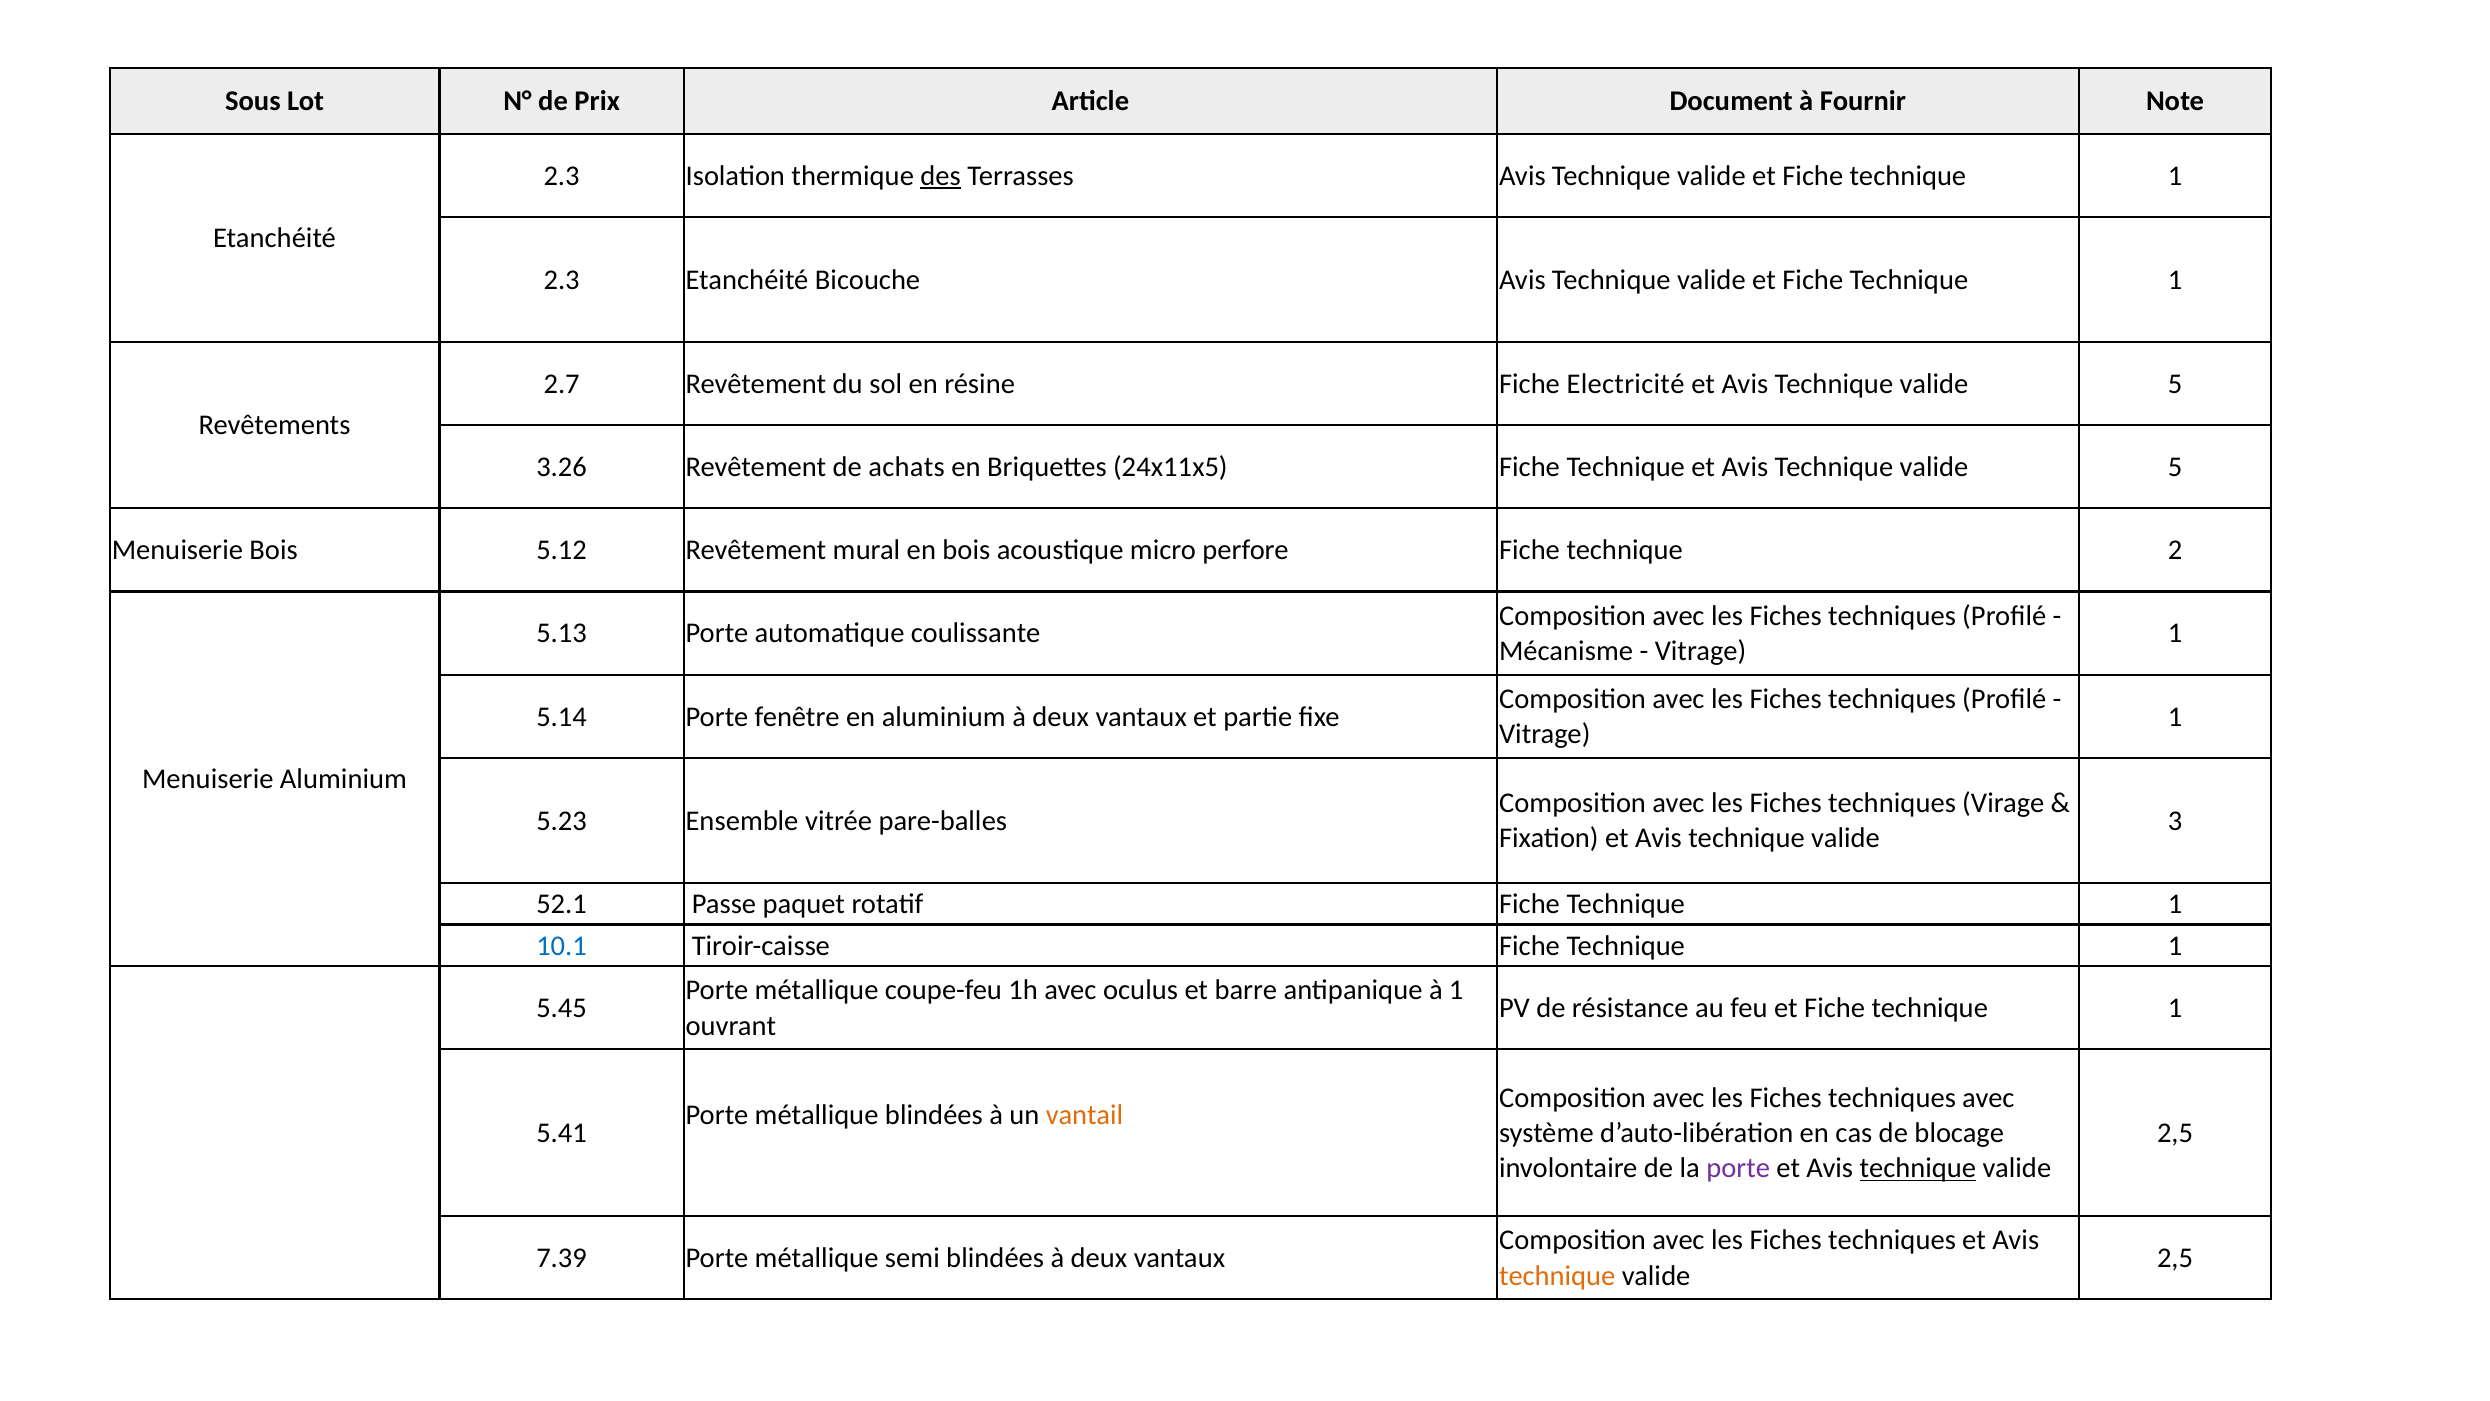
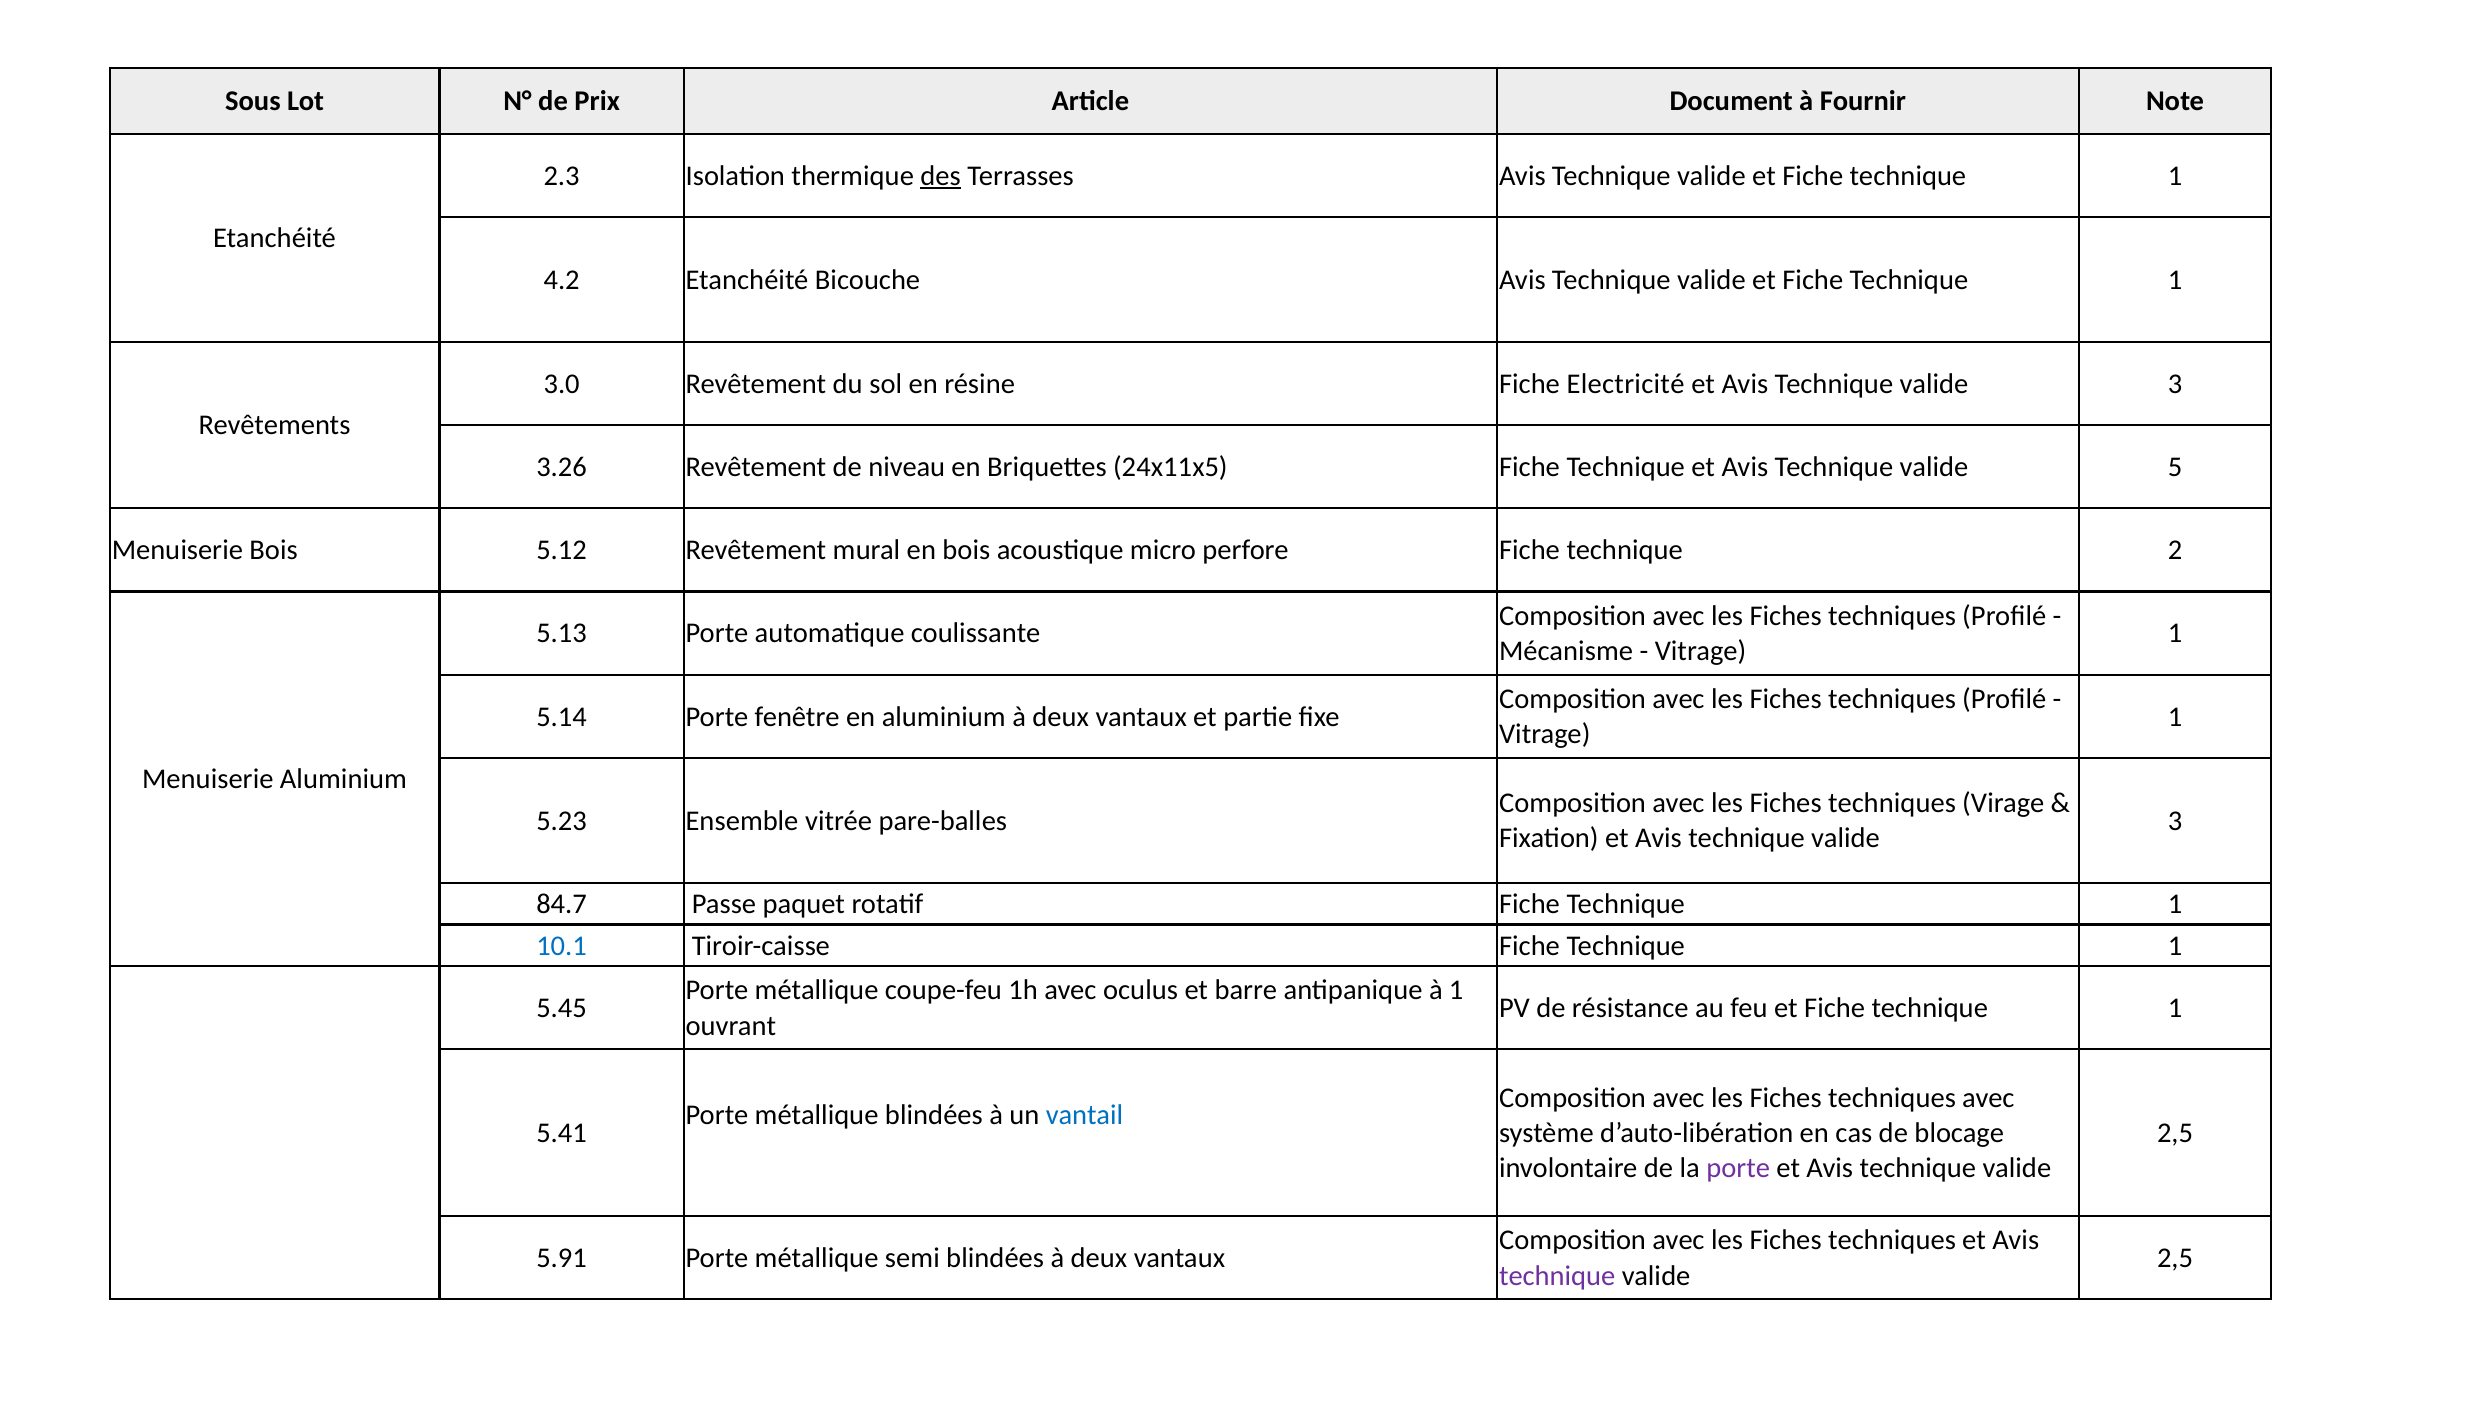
2.3: 2.3 -> 4.2 (562, 280)
2.7: 2.7 -> 3.0 (562, 384)
5: 5 -> 3 (2175, 384)
achats: achats -> niveau (907, 467)
52.1: 52.1 -> 84.7 (562, 904)
vantail colour: orange -> blue (1084, 1115)
technique underline: present -> none (1918, 1168)
7.39: 7.39 -> 5.91 (562, 1258)
technique colour: orange -> purple (1557, 1275)
